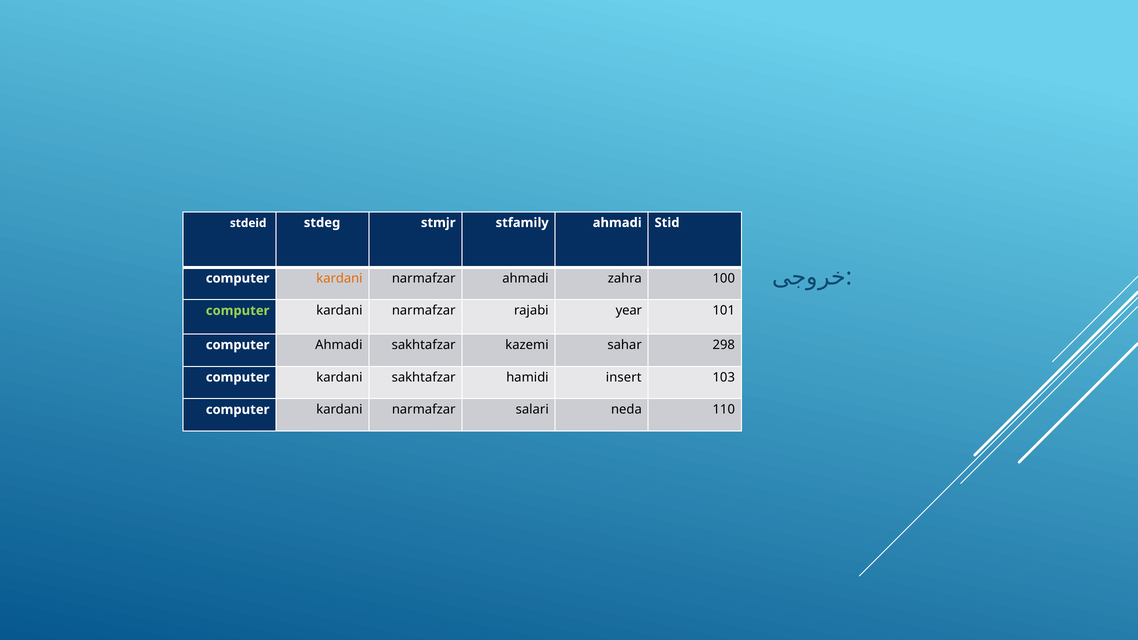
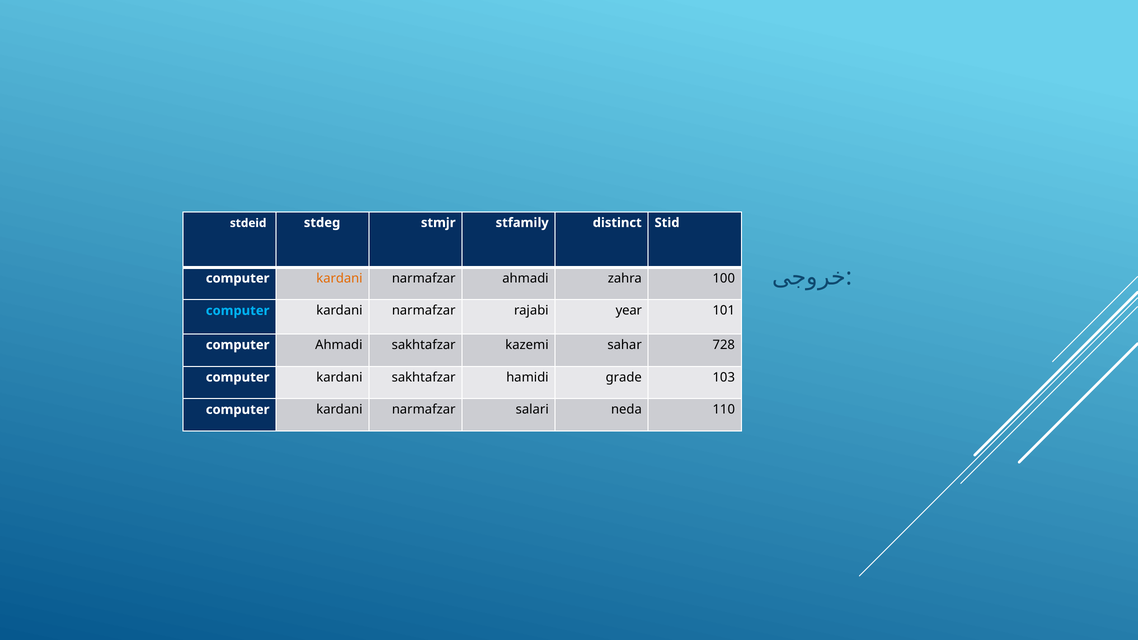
stfamily ahmadi: ahmadi -> distinct (617, 223)
computer colour: light green -> light blue (238, 311)
298: 298 -> 728 (724, 345)
insert: insert -> grade (624, 377)
